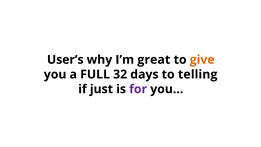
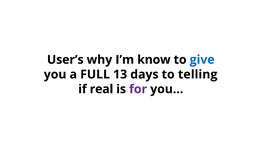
great: great -> know (154, 60)
give colour: orange -> blue (202, 60)
32: 32 -> 13 (120, 74)
just: just -> real (101, 89)
